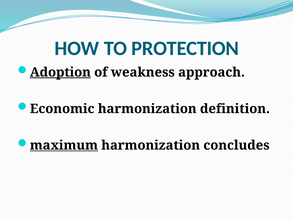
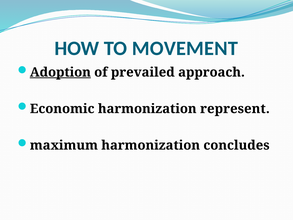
PROTECTION: PROTECTION -> MOVEMENT (185, 48)
weakness: weakness -> prevailed (143, 72)
definition: definition -> represent (235, 109)
maximum underline: present -> none (64, 145)
